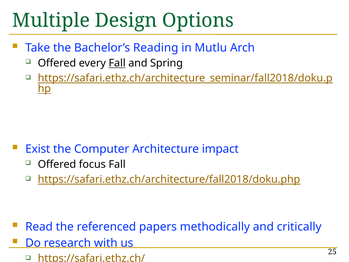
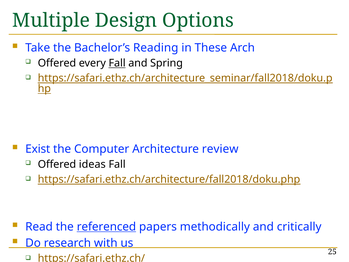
Mutlu: Mutlu -> These (211, 48)
impact: impact -> review (220, 149)
focus: focus -> ideas (92, 164)
referenced underline: none -> present (106, 226)
